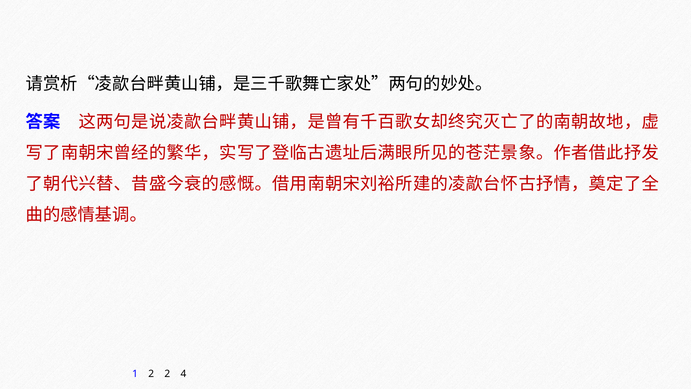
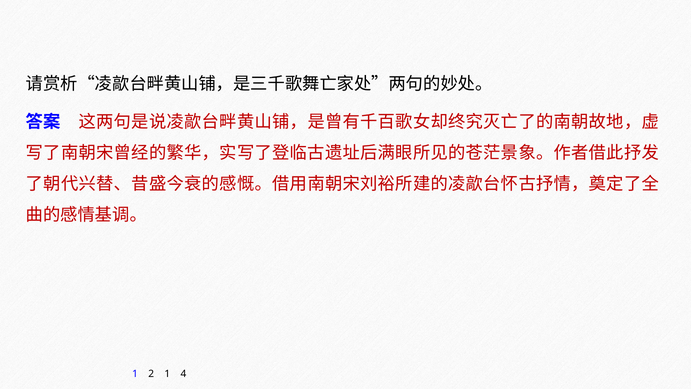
2 2: 2 -> 1 (167, 374)
